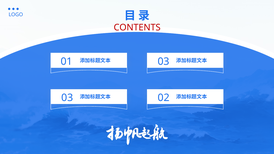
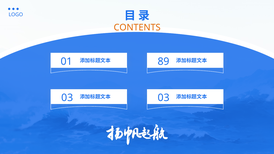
CONTENTS colour: red -> orange (137, 28)
03: 03 -> 89 (164, 62)
02: 02 -> 03 (164, 98)
